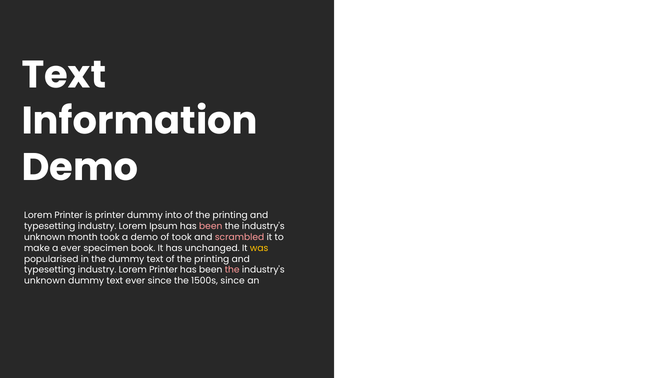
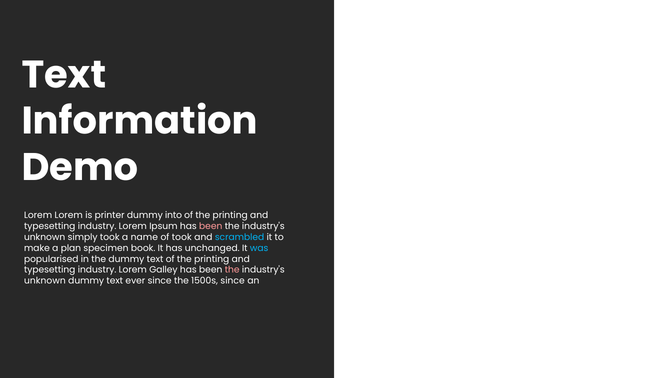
Printer: Printer -> Lorem (69, 215)
month: month -> simply (83, 237)
a demo: demo -> name (144, 237)
scrambled colour: pink -> light blue (240, 237)
a ever: ever -> plan (71, 248)
was colour: yellow -> light blue (259, 248)
industry Lorem Printer: Printer -> Galley (163, 270)
